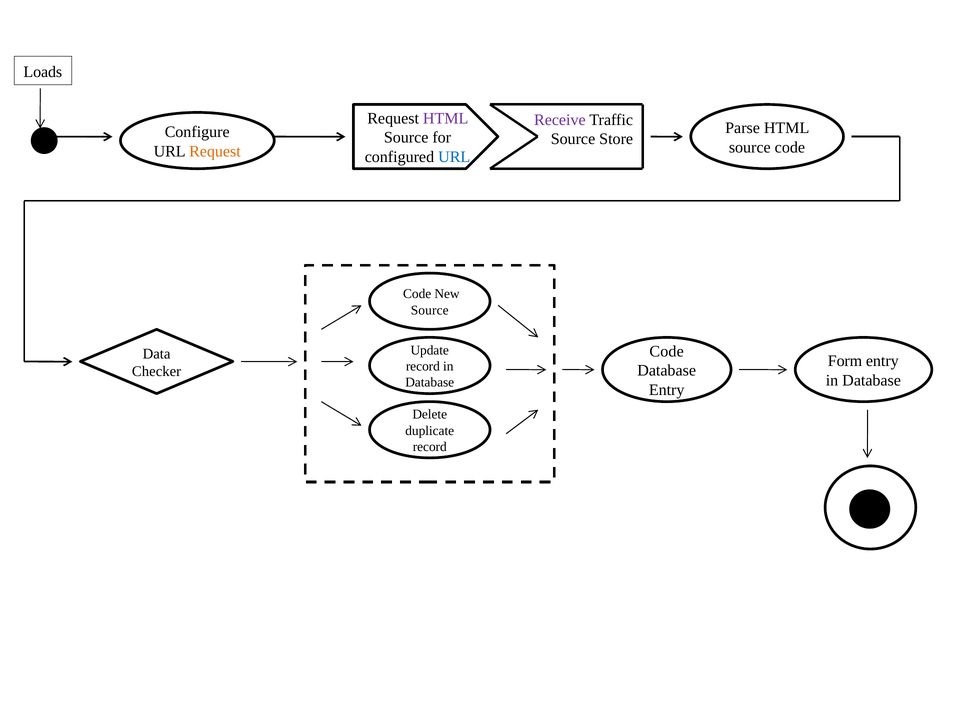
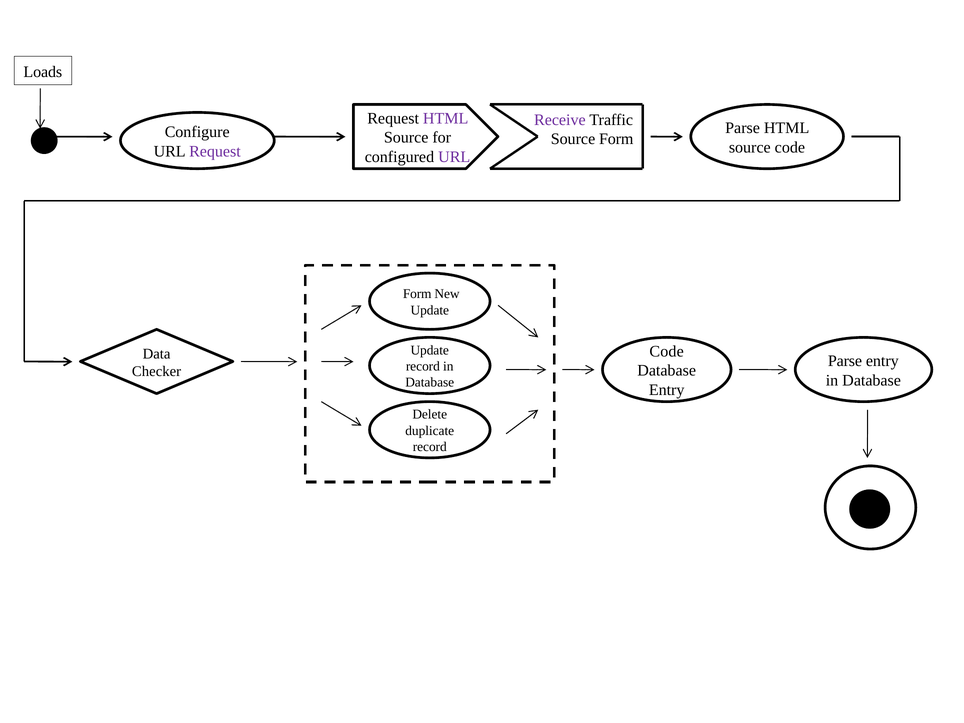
Source Store: Store -> Form (616, 139)
Request colour: orange -> purple (215, 151)
URL colour: blue -> purple (454, 157)
Code: Code -> Form (417, 294)
Source: Source -> Update (430, 310)
Form: Form -> Parse (845, 361)
